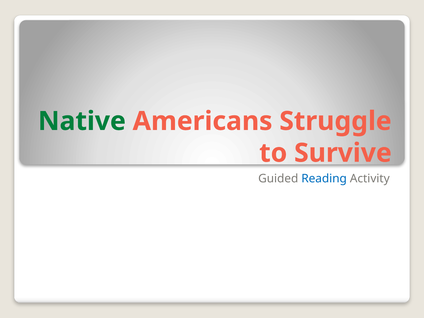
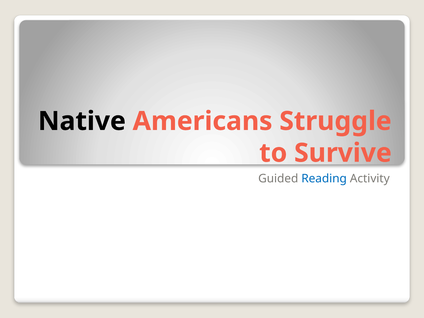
Native colour: green -> black (82, 121)
